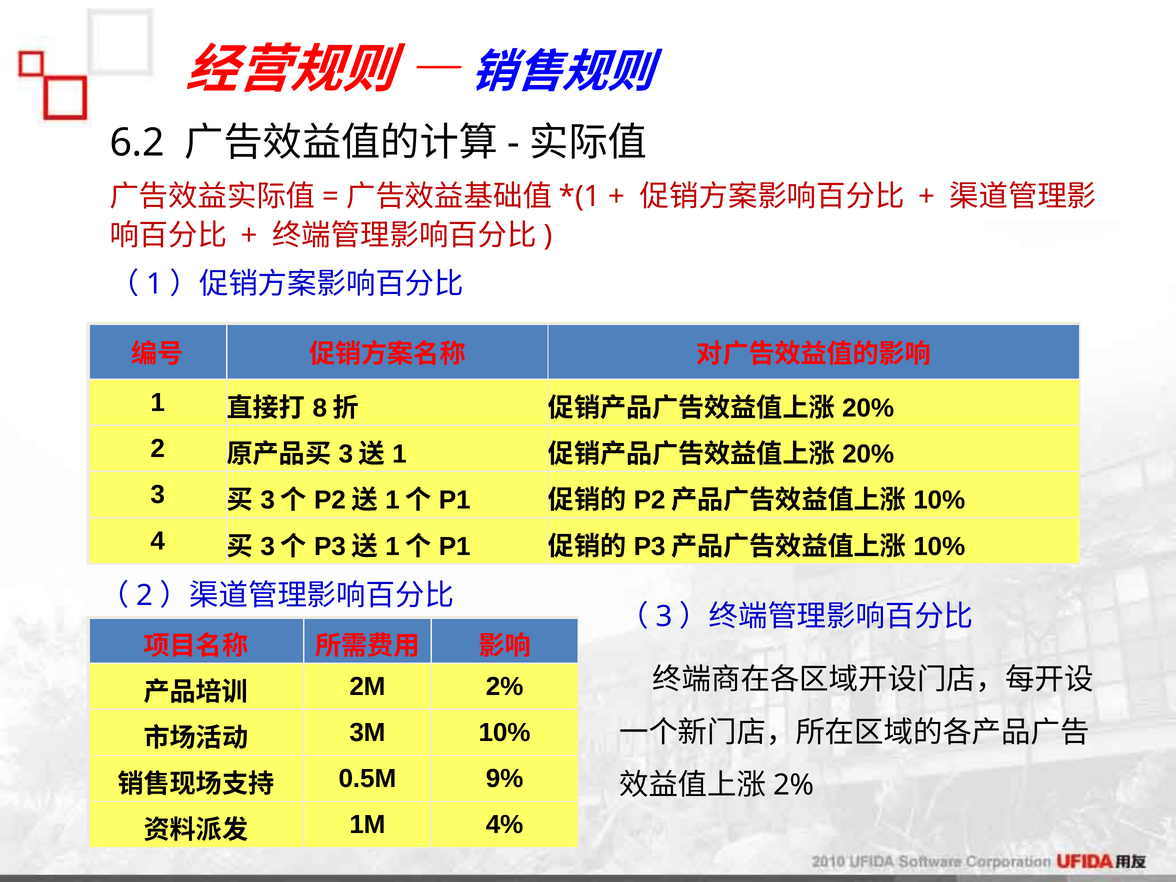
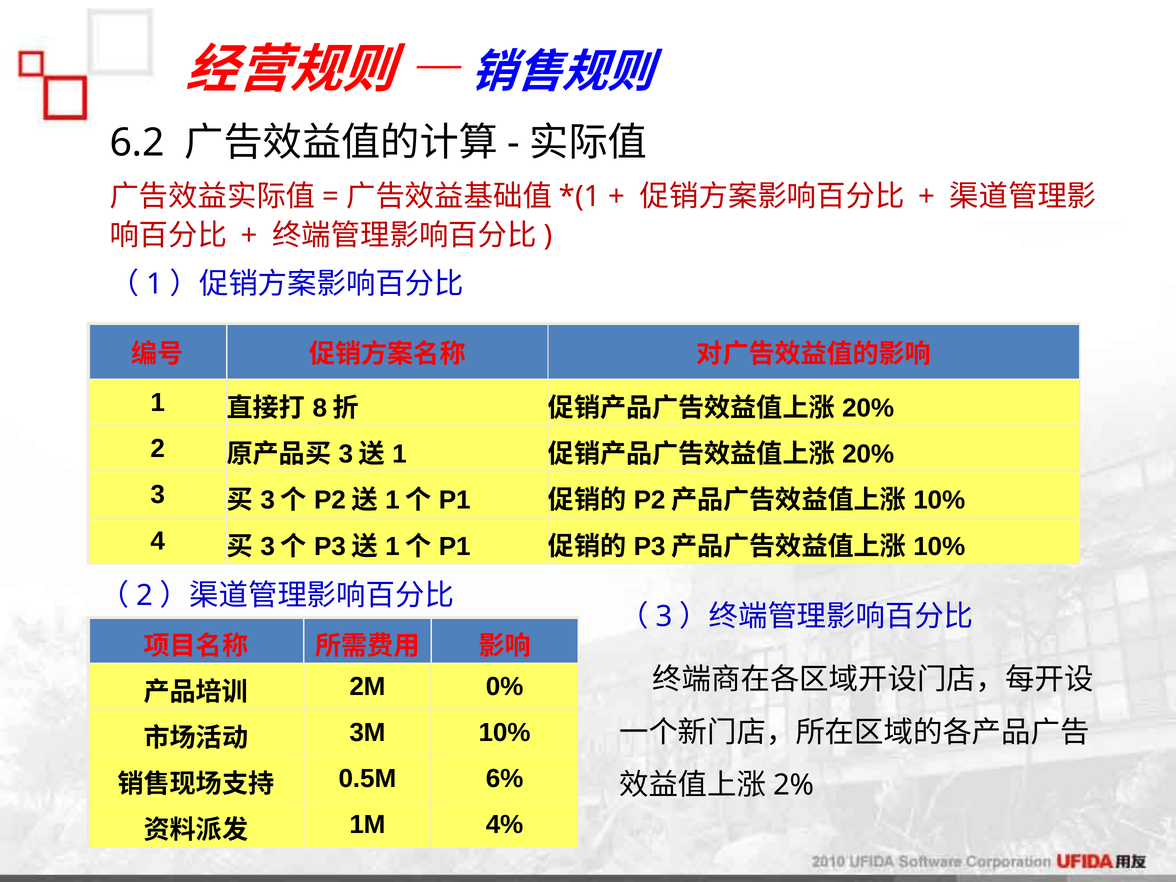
2%: 2% -> 0% (505, 687)
9%: 9% -> 6% (505, 779)
